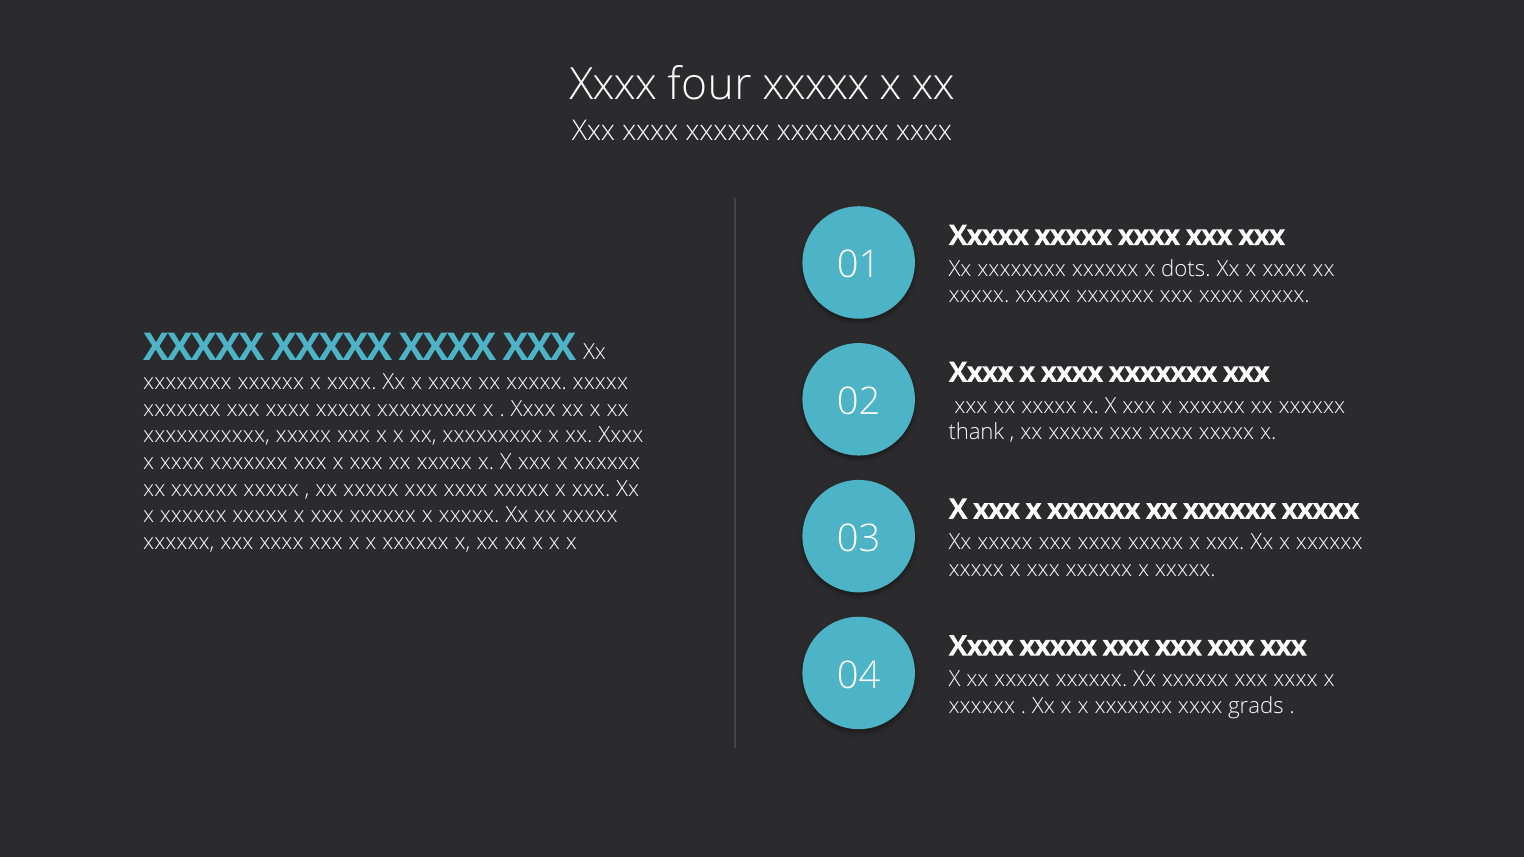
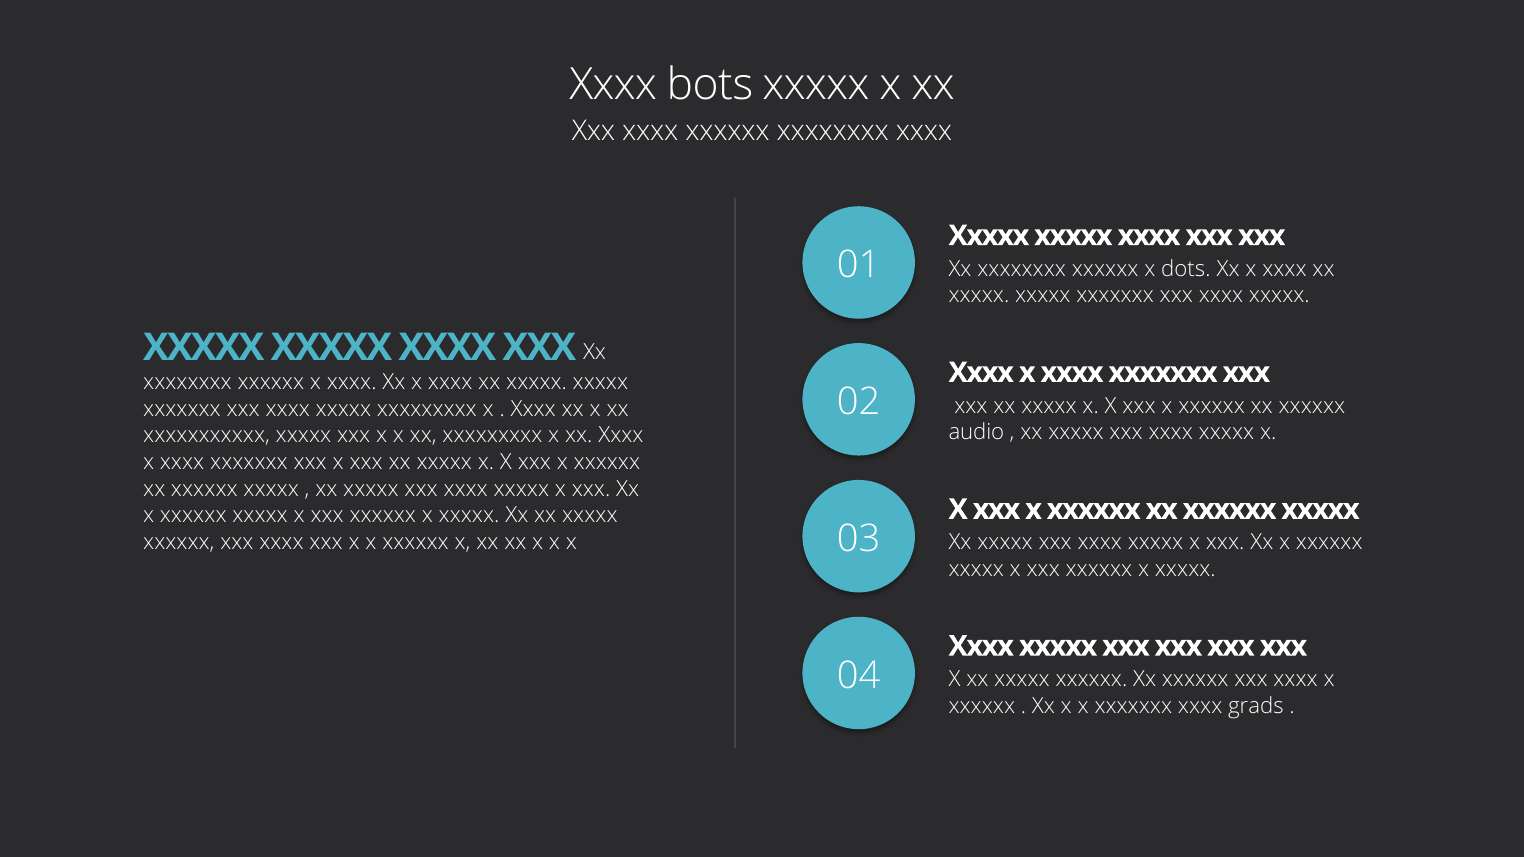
four: four -> bots (710, 85)
thank: thank -> audio (976, 433)
